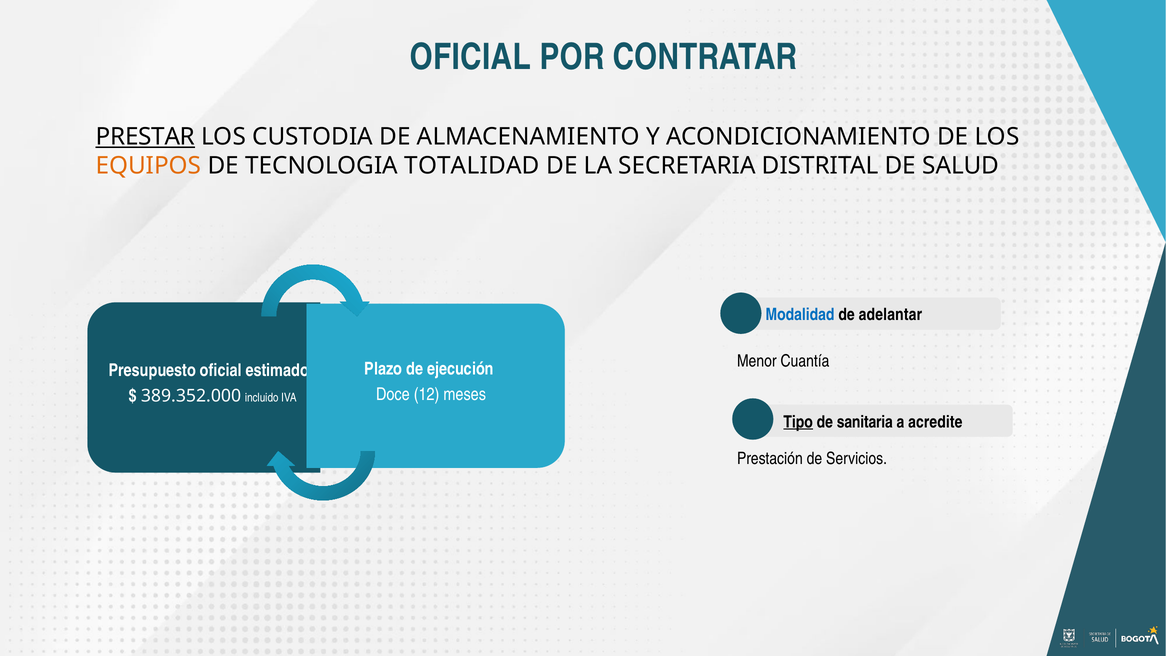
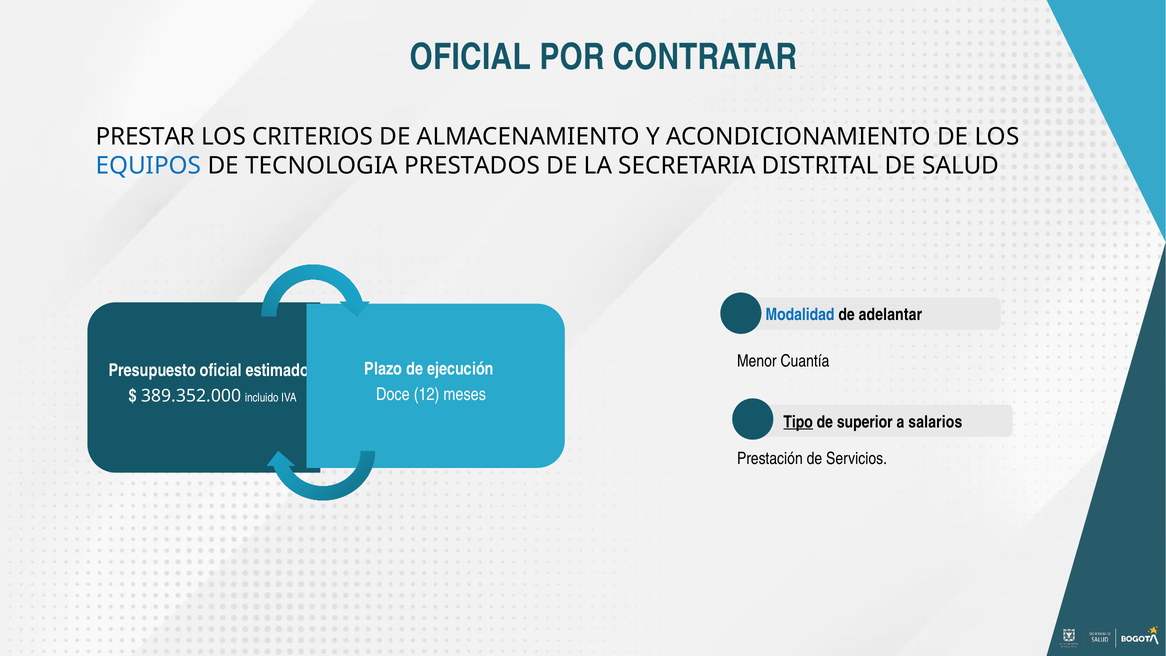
PRESTAR underline: present -> none (145, 137)
CUSTODIA: CUSTODIA -> CRITERIOS (313, 137)
EQUIPOS colour: orange -> blue (148, 166)
TOTALIDAD: TOTALIDAD -> PRESTADOS (472, 166)
sanitaria: sanitaria -> superior (865, 422)
acredite: acredite -> salarios (935, 422)
